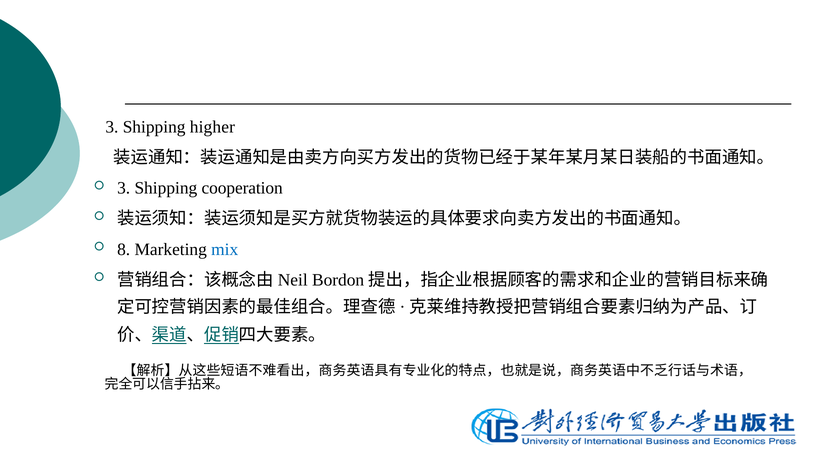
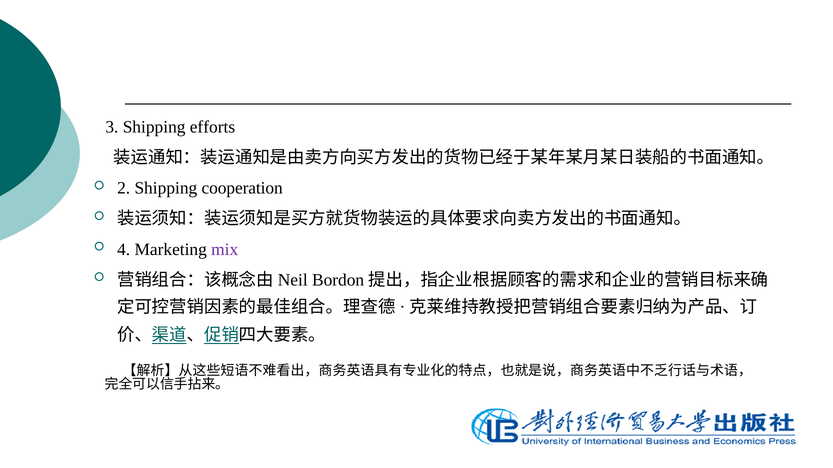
higher: higher -> efforts (212, 127)
3: 3 -> 2 (124, 188)
8: 8 -> 4 (124, 250)
mix colour: blue -> purple (225, 250)
